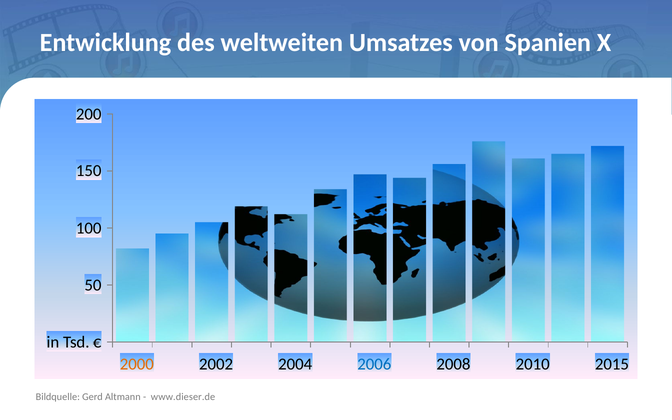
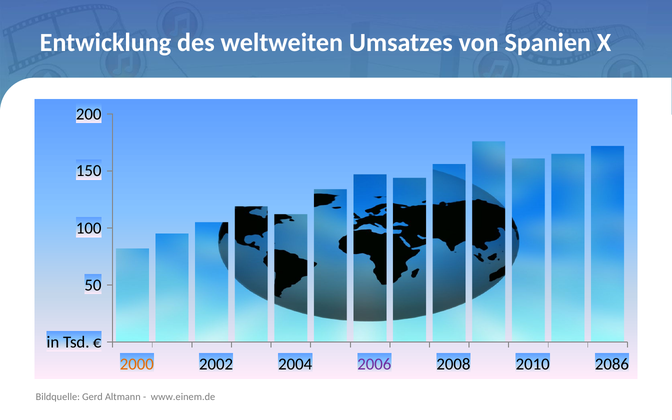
2006 colour: blue -> purple (374, 364)
2015: 2015 -> 2086 (612, 364)
www.dieser.de: www.dieser.de -> www.einem.de (183, 397)
